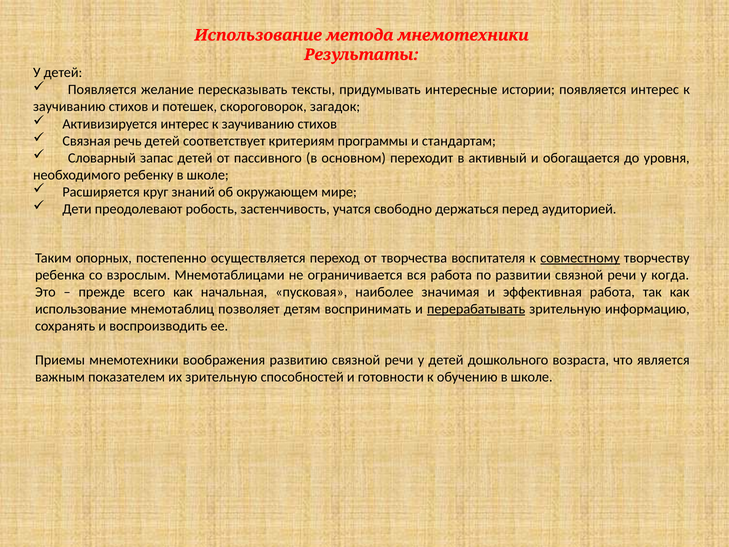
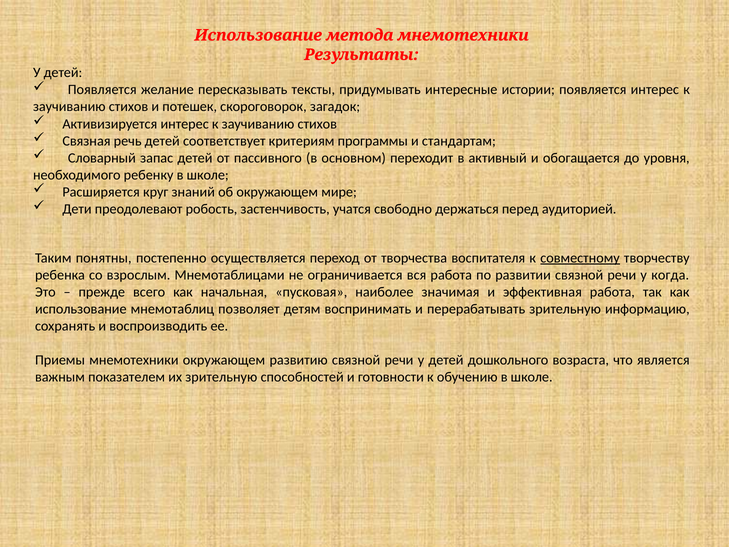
опорных: опорных -> понятны (104, 258)
перерабатывать underline: present -> none (476, 309)
мнемотехники воображения: воображения -> окружающем (224, 360)
